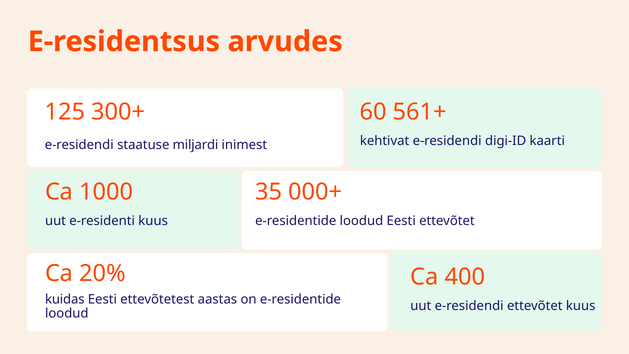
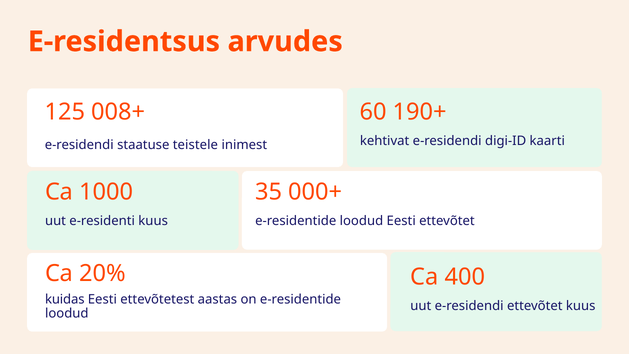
300+: 300+ -> 008+ (118, 112)
561+: 561+ -> 190+ (420, 112)
miljardi: miljardi -> teistele (195, 145)
